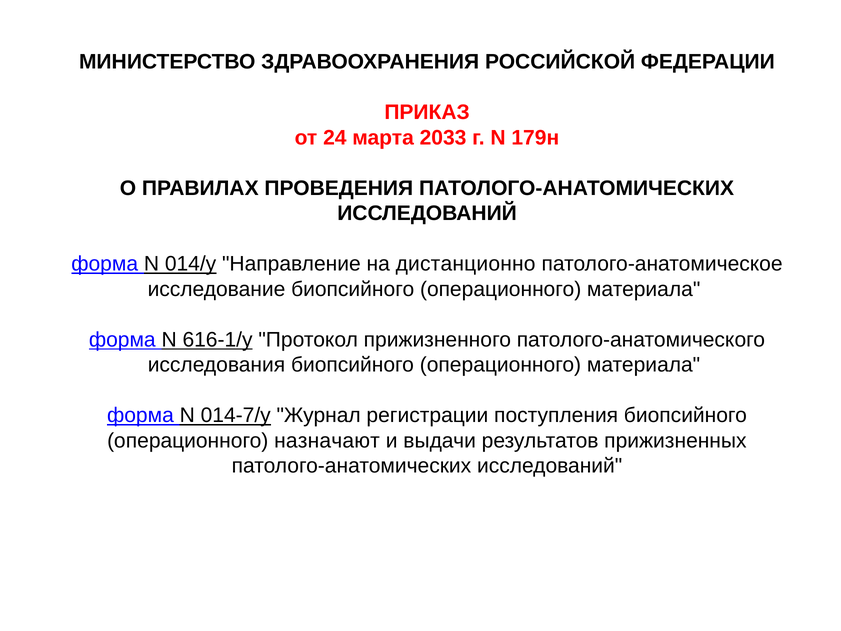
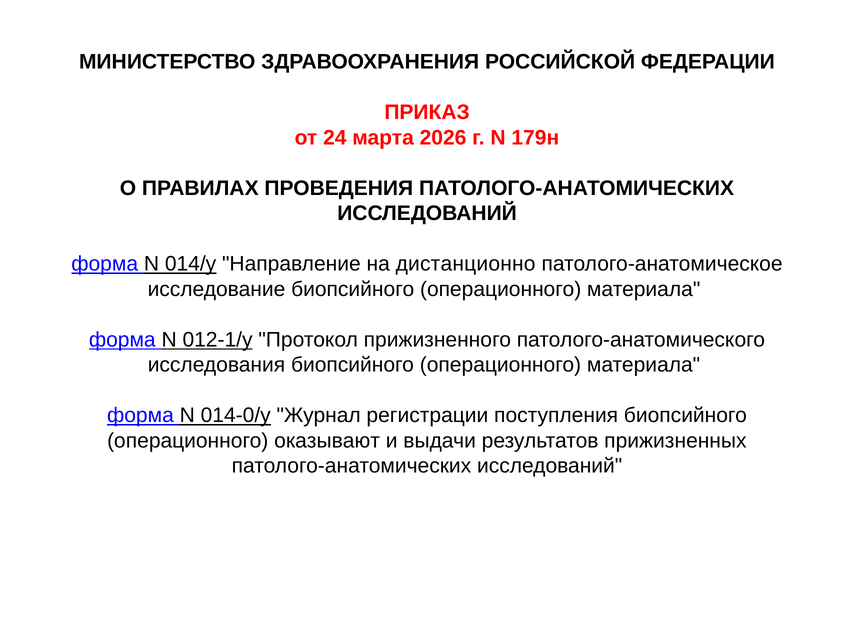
2033: 2033 -> 2026 (443, 138)
616-1/у: 616-1/у -> 012-1/у (218, 340)
014-7/у: 014-7/у -> 014-0/у (236, 415)
назначают: назначают -> оказывают (327, 440)
